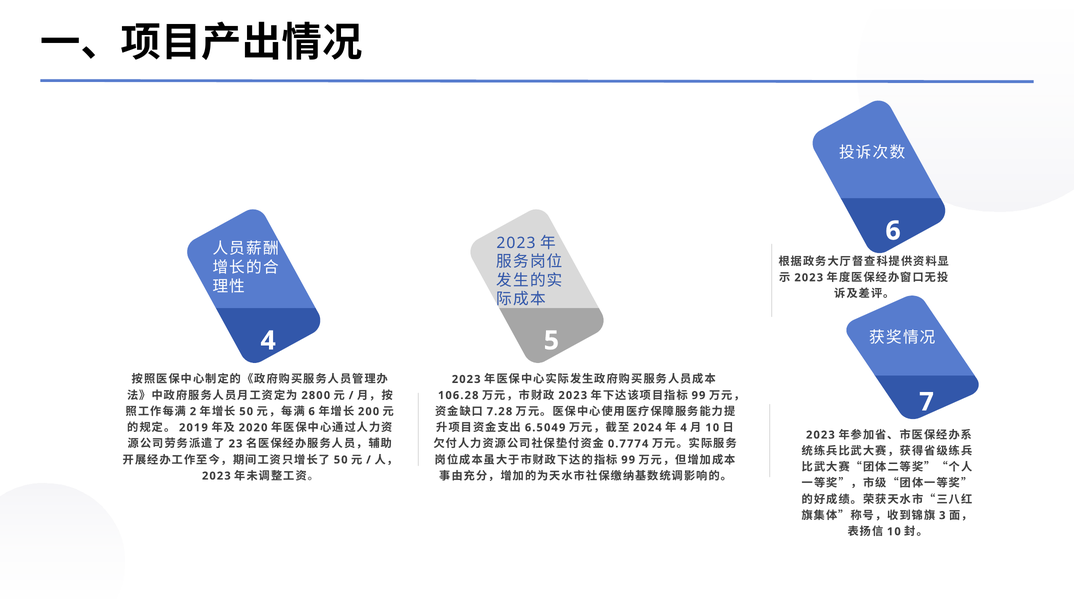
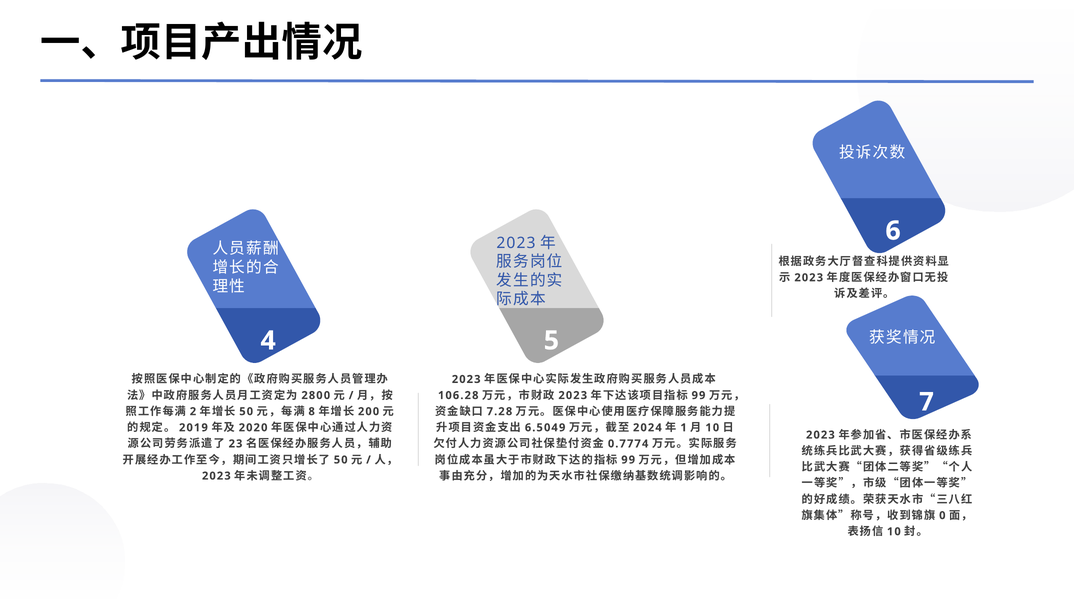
6: 6 -> 8 (312, 412)
4: 4 -> 1 (684, 428)
3: 3 -> 0 (942, 516)
